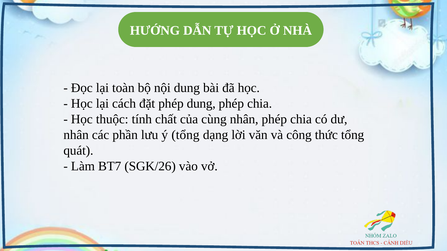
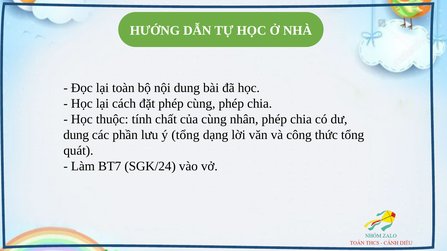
phép dung: dung -> cùng (201, 104)
nhân: nhân -> dung (76, 135)
SGK/26: SGK/26 -> SGK/24 (150, 166)
